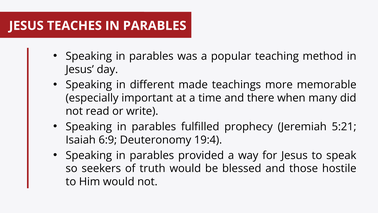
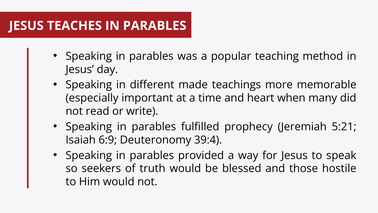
there: there -> heart (261, 98)
19:4: 19:4 -> 39:4 (208, 140)
